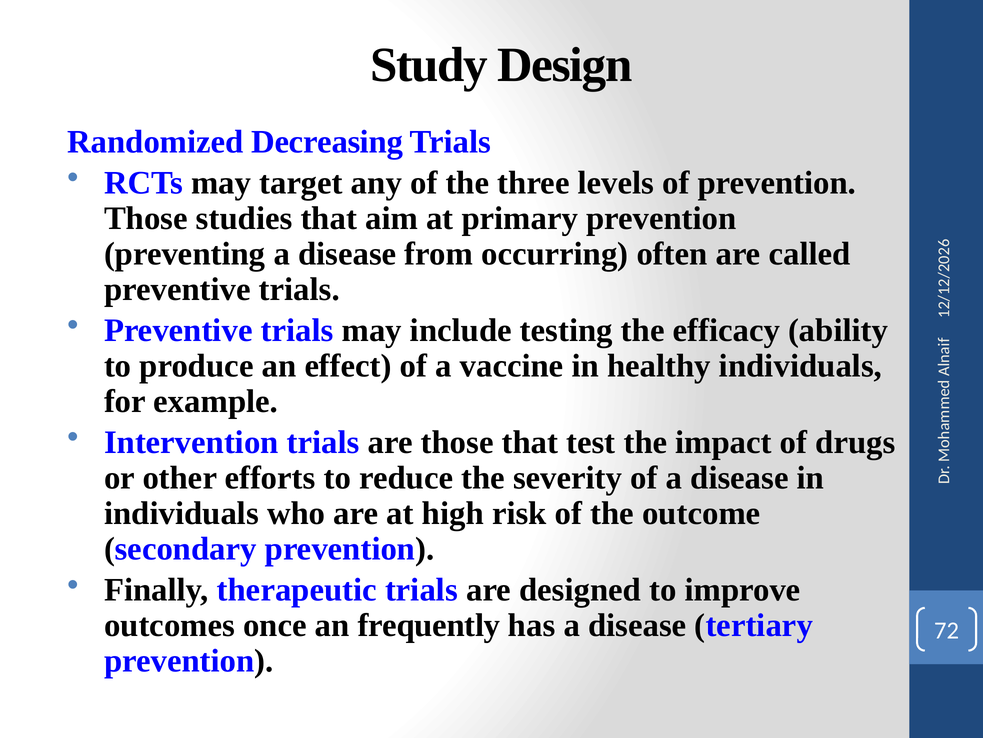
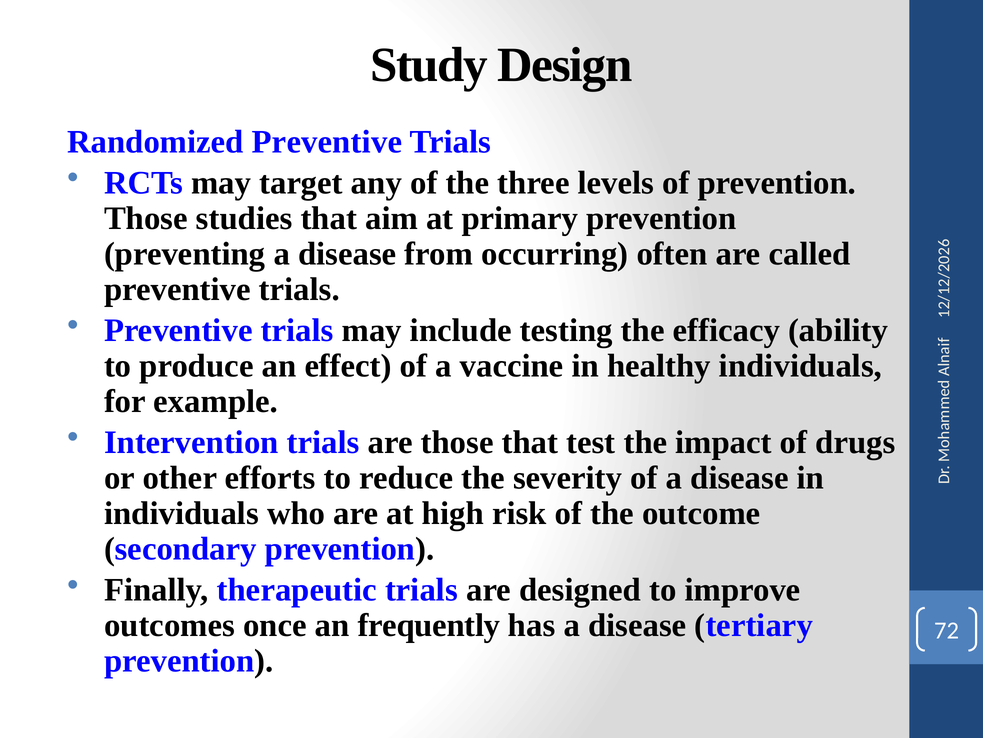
Randomized Decreasing: Decreasing -> Preventive (327, 142)
